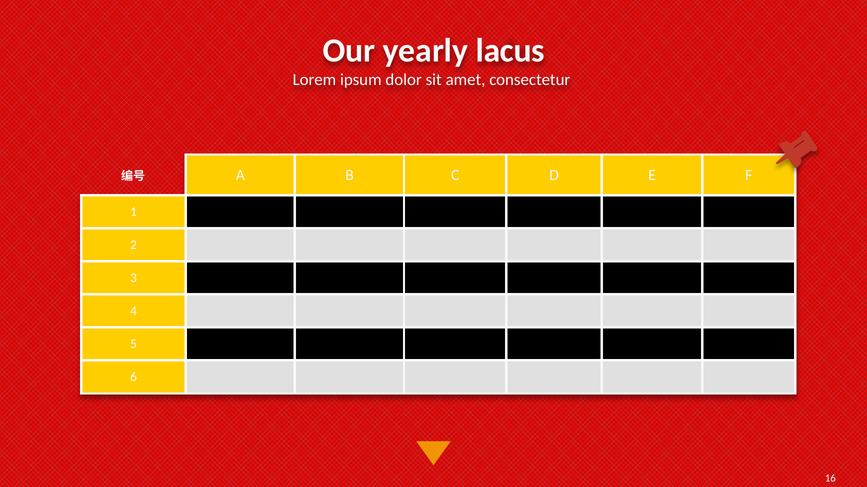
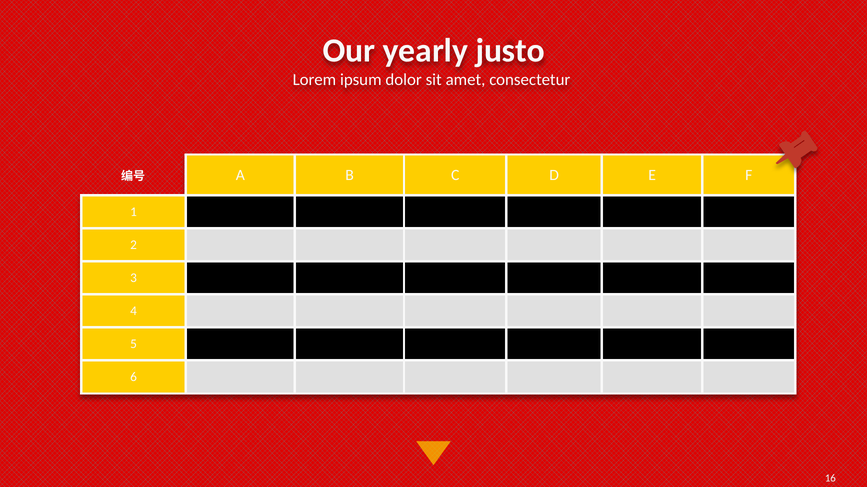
lacus: lacus -> justo (510, 51)
